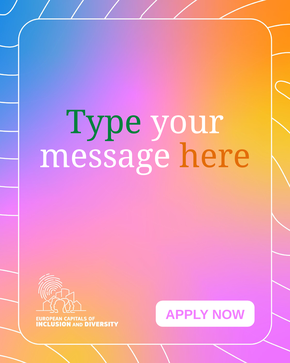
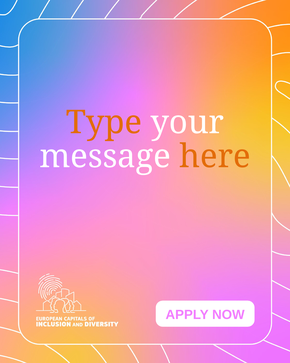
Type colour: green -> orange (104, 122)
